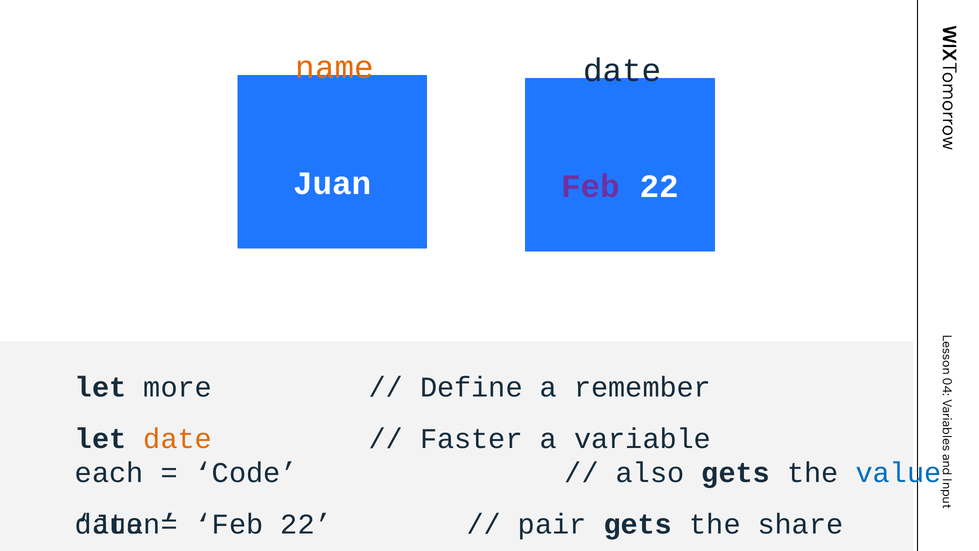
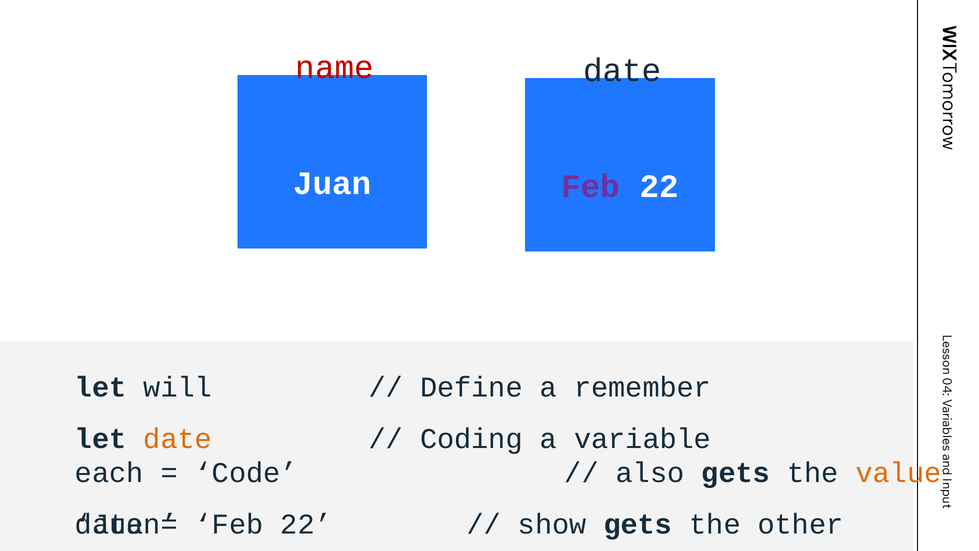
name colour: orange -> red (335, 68)
more: more -> will (178, 387)
Faster: Faster -> Coding (471, 438)
value colour: blue -> orange (898, 473)
pair: pair -> show (552, 524)
share: share -> other (801, 524)
